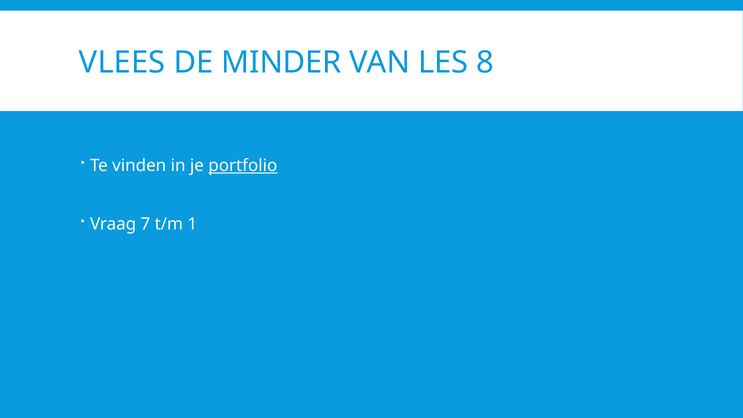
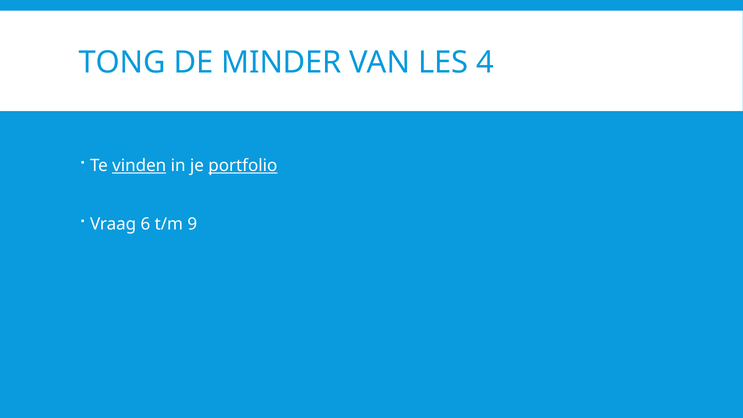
VLEES: VLEES -> TONG (122, 63)
8: 8 -> 4 (485, 63)
vinden underline: none -> present (139, 166)
7: 7 -> 6 (145, 224)
1: 1 -> 9 (192, 224)
